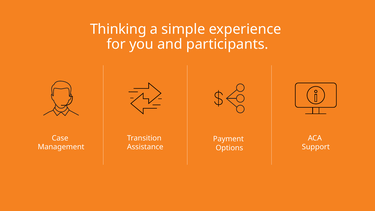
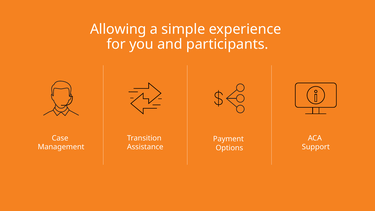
Thinking: Thinking -> Allowing (118, 29)
